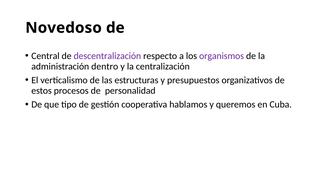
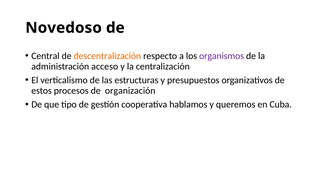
descentralización colour: purple -> orange (107, 56)
dentro: dentro -> acceso (105, 66)
personalidad: personalidad -> organización (130, 90)
